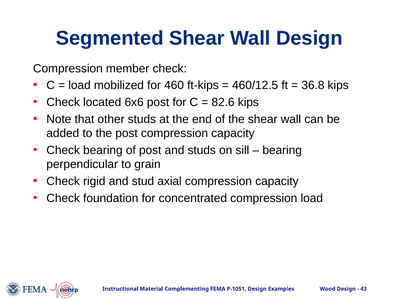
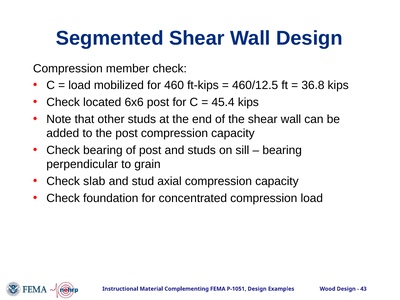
82.6: 82.6 -> 45.4 (223, 102)
rigid: rigid -> slab (94, 181)
